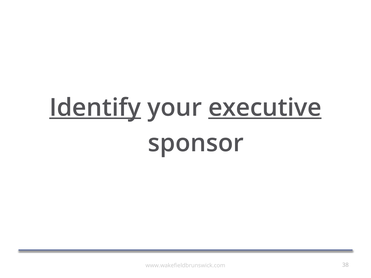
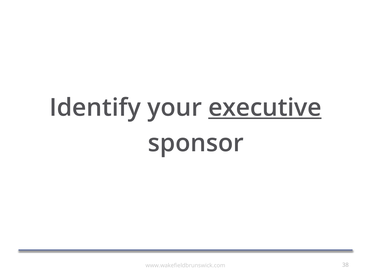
Identify underline: present -> none (95, 108)
